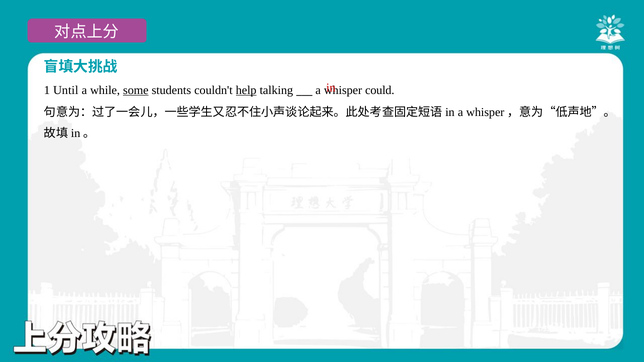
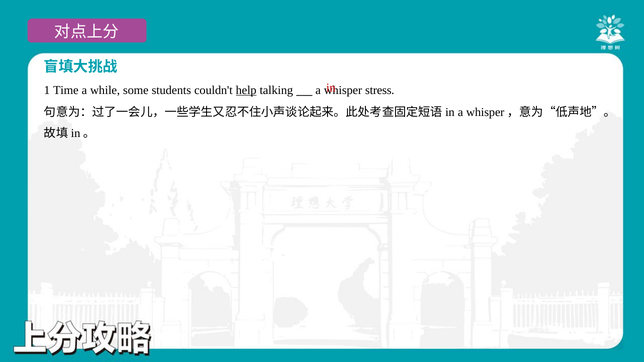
Until: Until -> Time (66, 90)
some underline: present -> none (136, 90)
could: could -> stress (380, 90)
